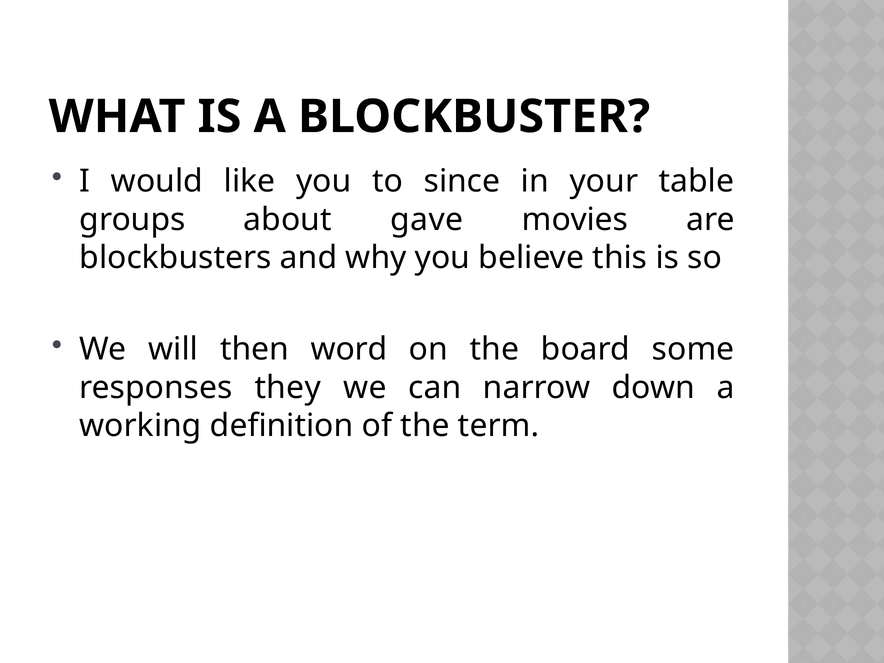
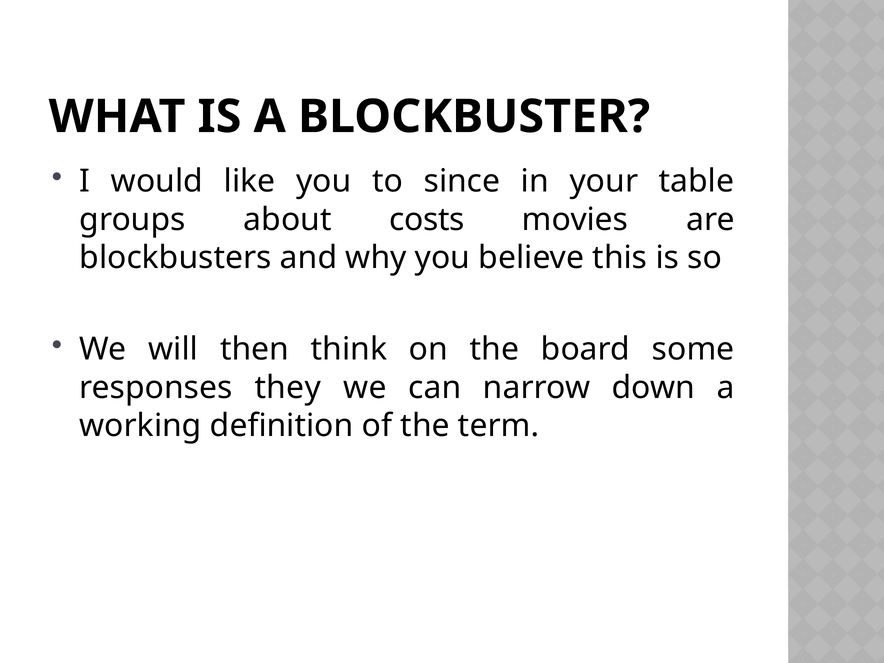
gave: gave -> costs (427, 220)
word: word -> think (349, 349)
